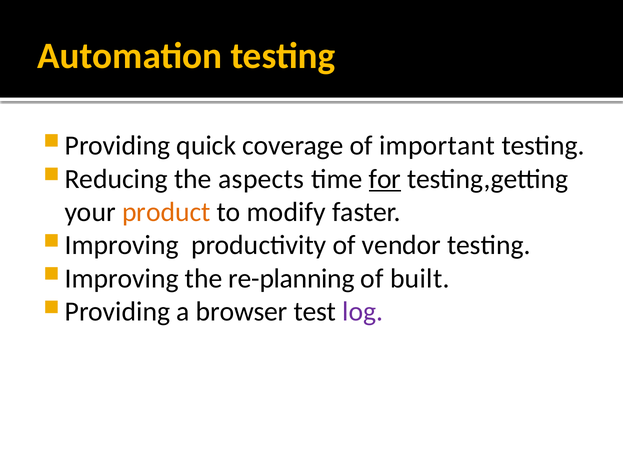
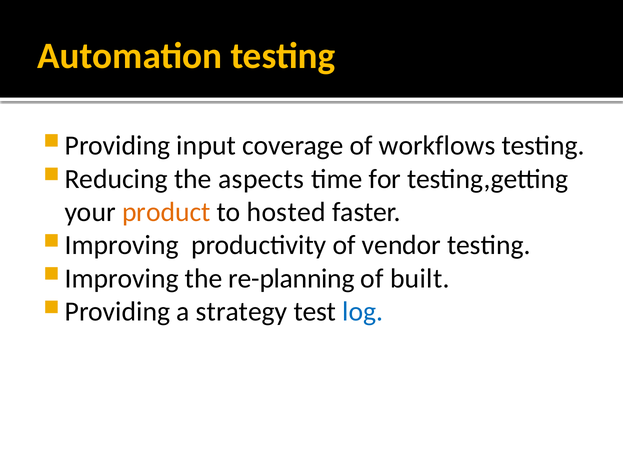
quick: quick -> input (206, 146)
important: important -> workflows (437, 146)
for underline: present -> none (385, 179)
modify: modify -> hosted (286, 212)
browser: browser -> strategy (242, 312)
log colour: purple -> blue (363, 312)
